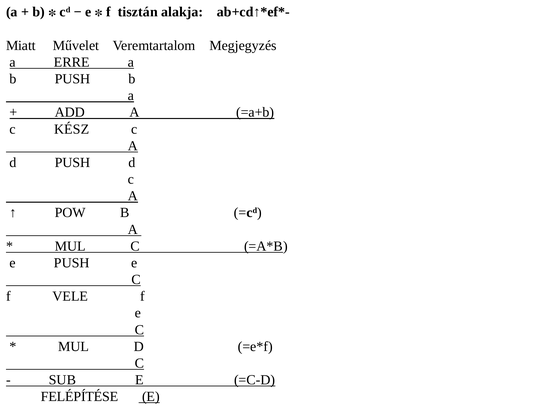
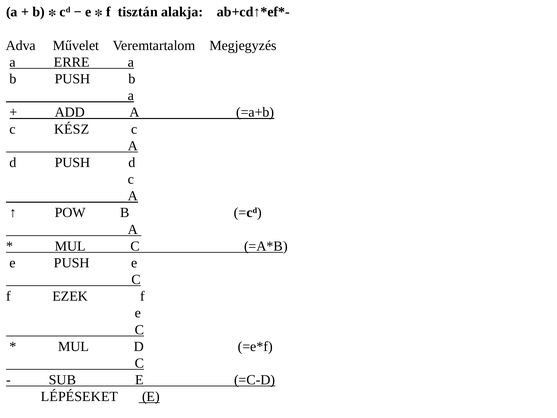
Miatt: Miatt -> Adva (21, 45)
VELE: VELE -> EZEK (70, 296)
FELÉPÍTÉSE: FELÉPÍTÉSE -> LÉPÉSEKET (80, 396)
